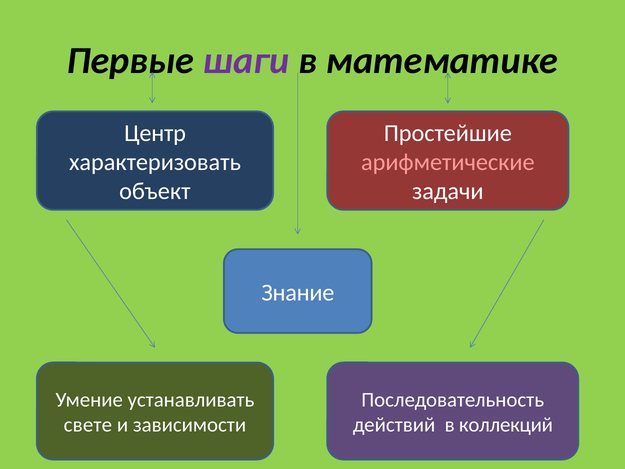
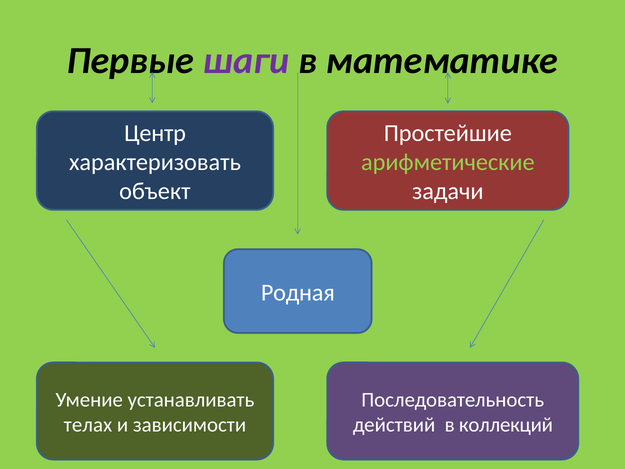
арифметические colour: pink -> light green (448, 162)
Знание: Знание -> Родная (298, 293)
свете: свете -> телах (88, 425)
